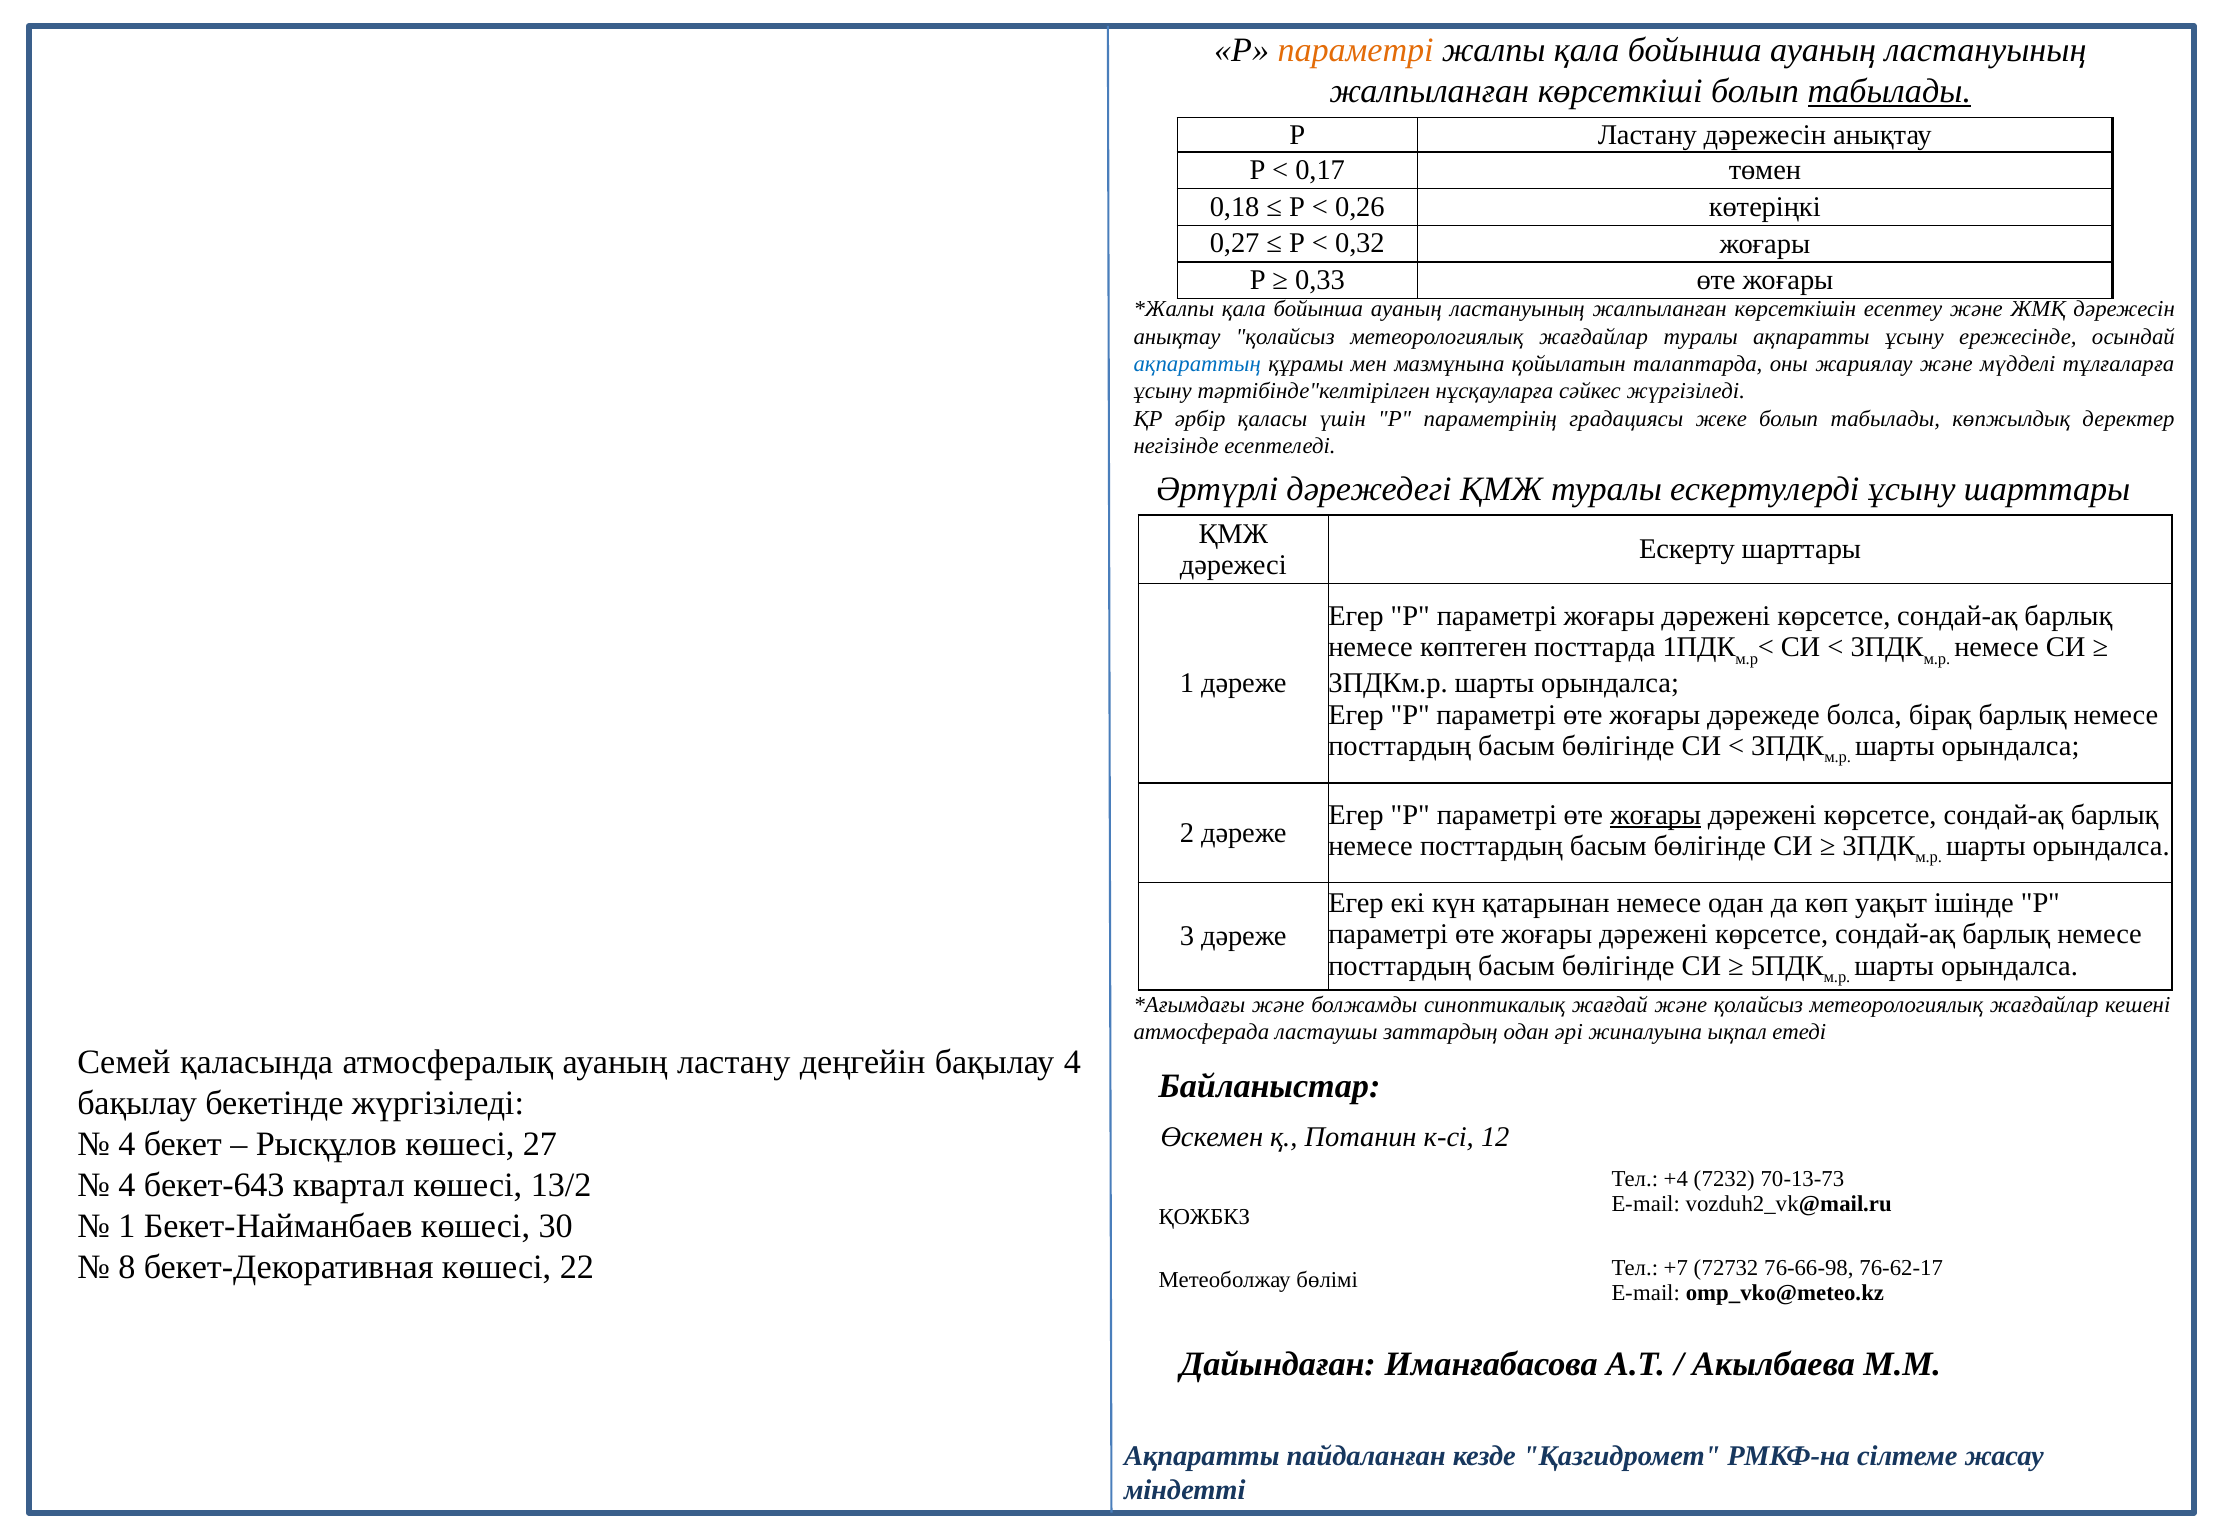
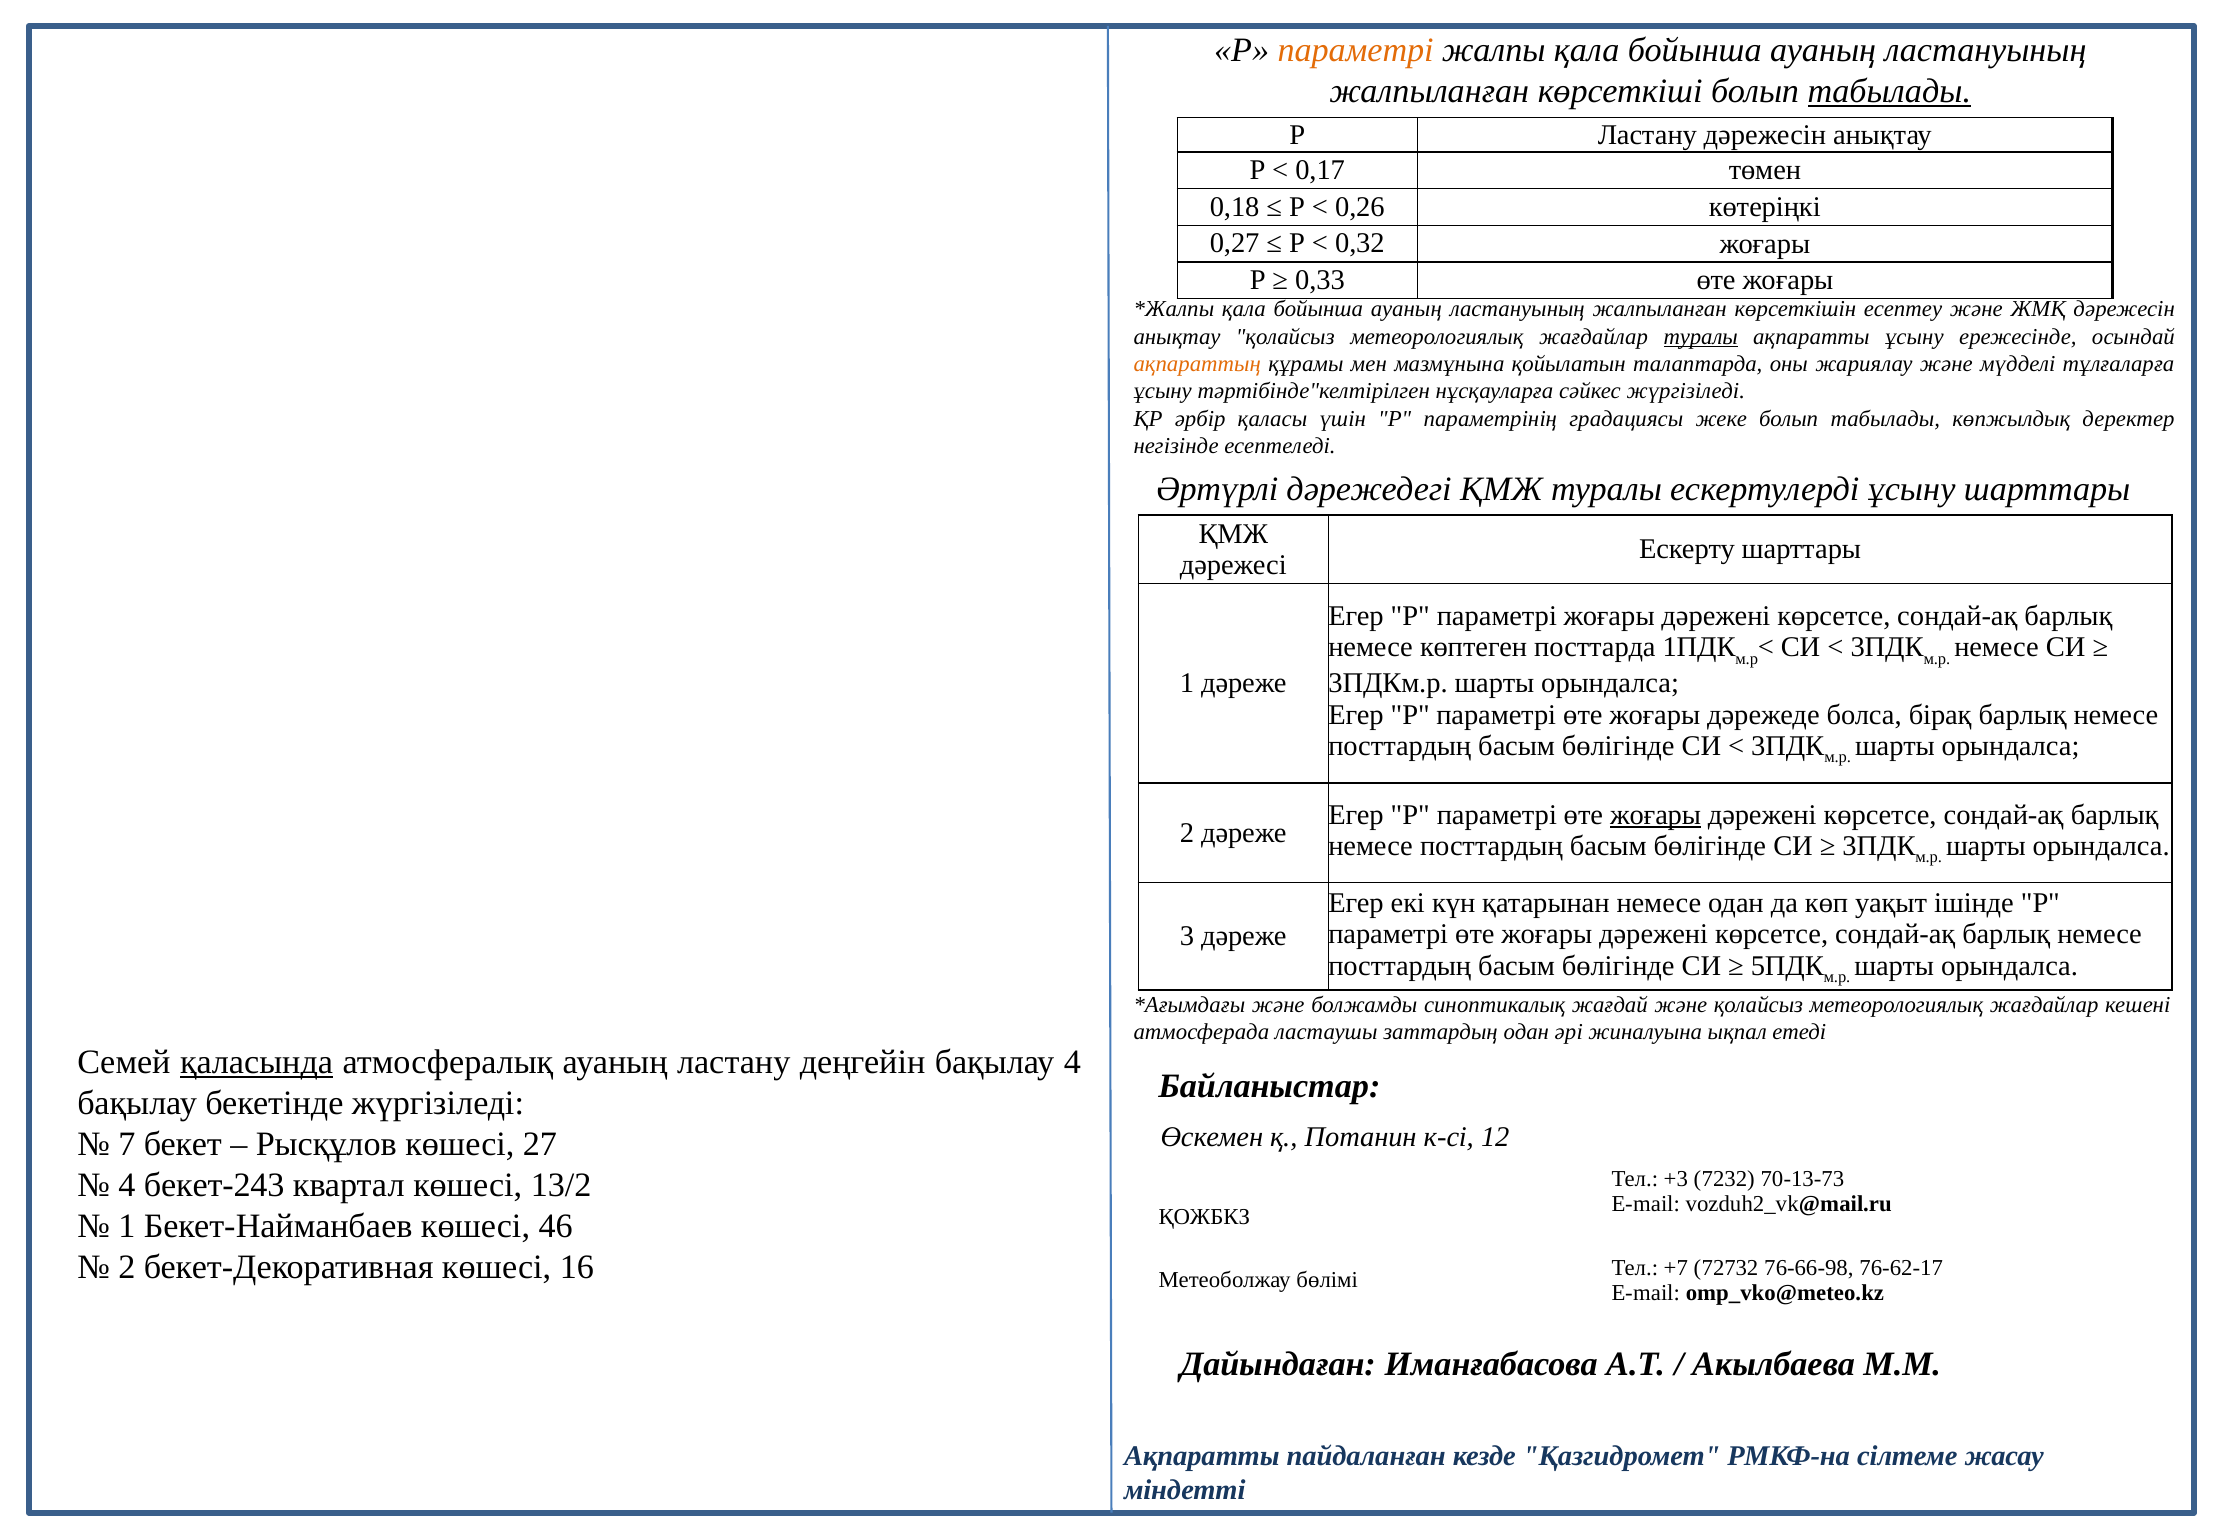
туралы underline: none -> present (1701, 337)
ақпараттың colour: blue -> orange (1197, 364)
қаласында underline: none -> present (257, 1062)
4: 4 -> 7 (127, 1144)
+4: +4 -> +3 (1676, 1179)
бекет-643: бекет-643 -> бекет-243 (214, 1185)
30: 30 -> 46 (556, 1227)
8: 8 -> 2 (127, 1268)
22: 22 -> 16 (577, 1268)
